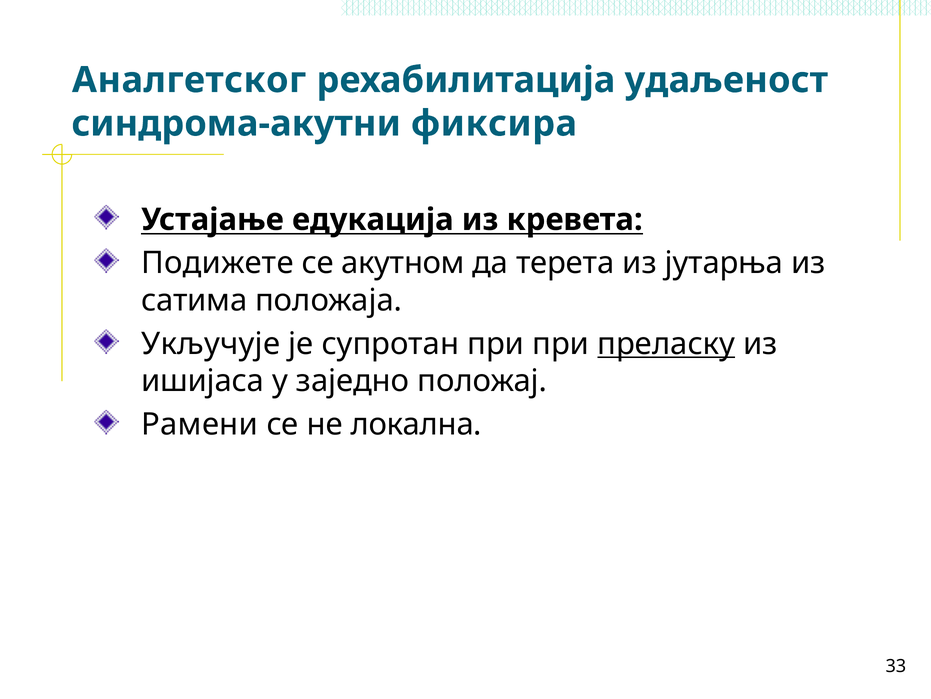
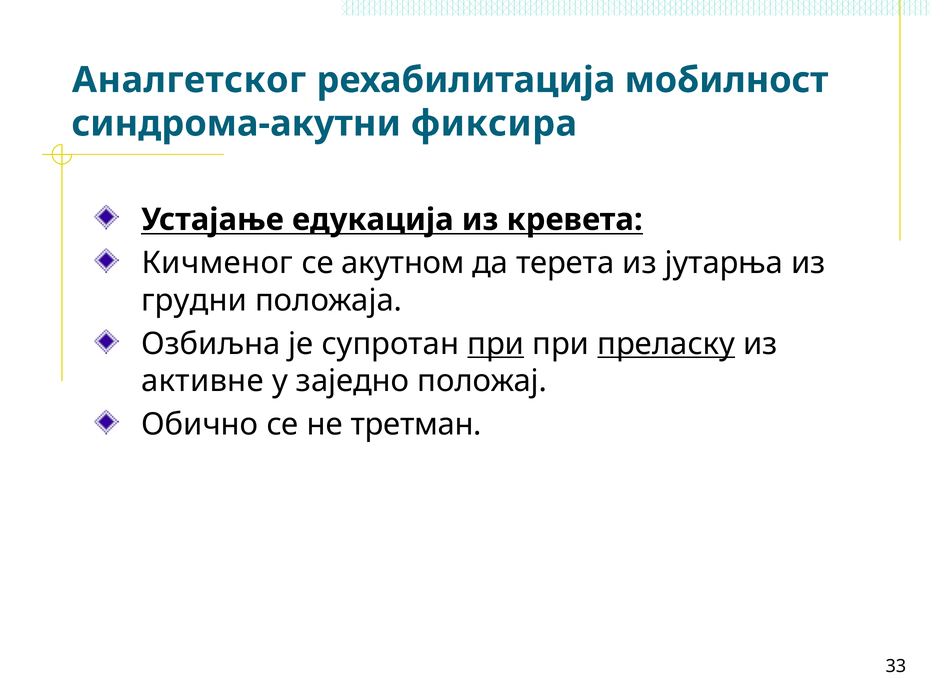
удаљеност: удаљеност -> мобилност (726, 80)
Подижете: Подижете -> Кичменог (217, 263)
сатима: сатима -> грудни (194, 300)
Укључује: Укључује -> Озбиљна (211, 344)
при underline: none -> present (496, 344)
ишијаса: ишијаса -> активне (202, 381)
Рамени: Рамени -> Обично (200, 424)
локална: локална -> третман (416, 424)
